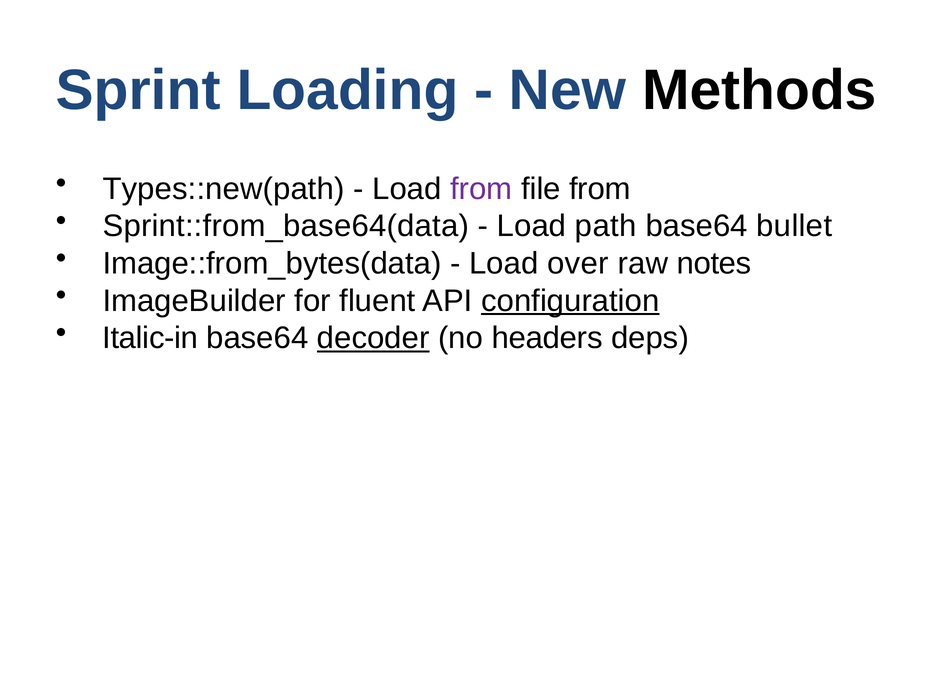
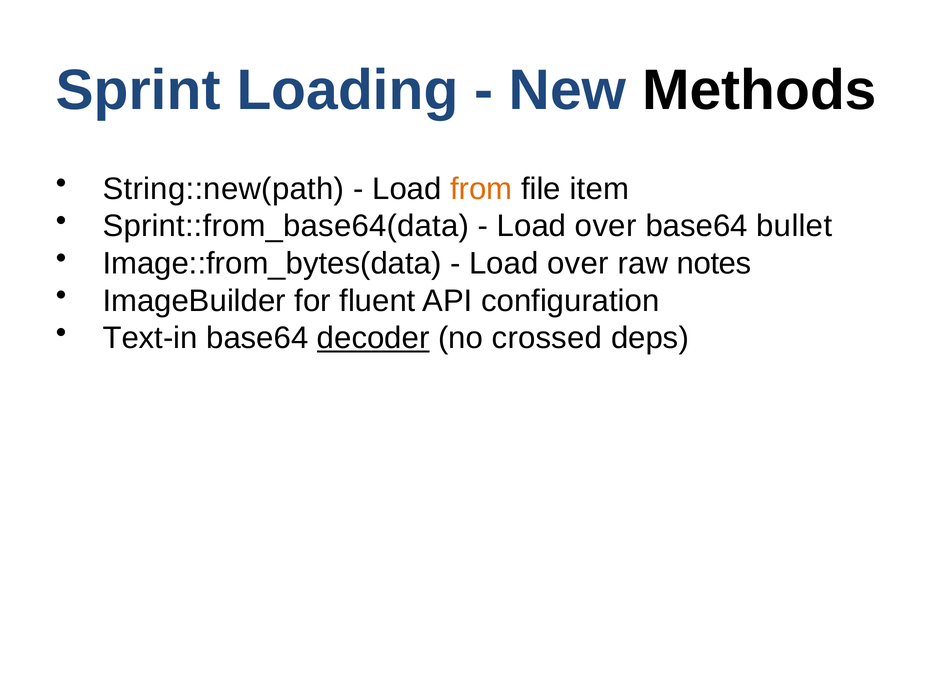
Types::new(path: Types::new(path -> String::new(path (223, 189)
from colour: purple -> orange (481, 189)
file from: from -> item (599, 189)
path: path -> over (606, 226)
configuration underline: present -> none (570, 301)
Italic-in: Italic-in -> Text-in (150, 338)
headers: headers -> crossed (547, 338)
